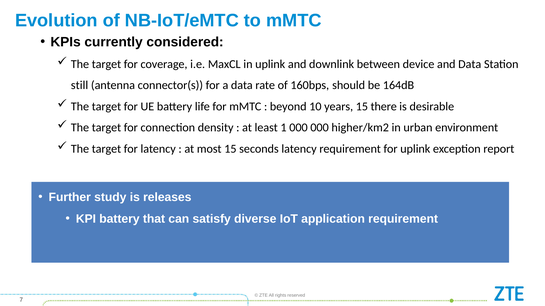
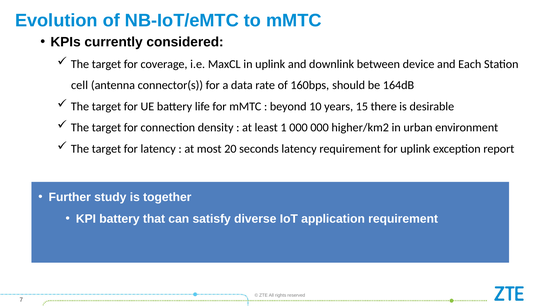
and Data: Data -> Each (470, 64)
still: still -> cell (80, 85)
most 15: 15 -> 20 (230, 149)
releases: releases -> together (167, 198)
